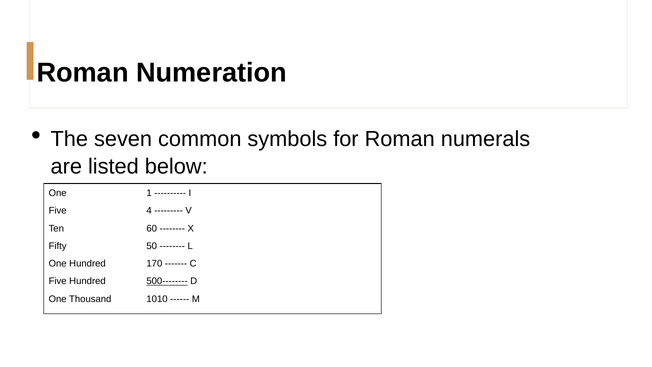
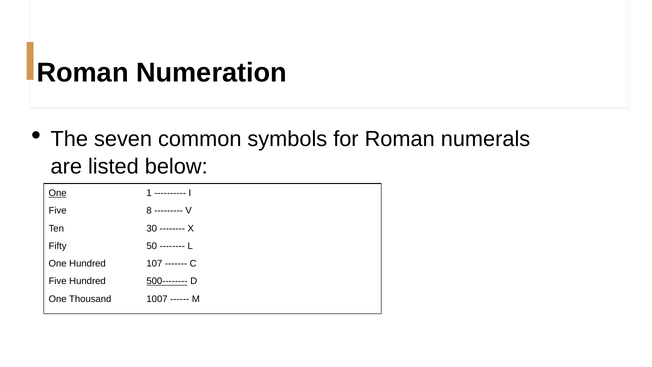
One underline: none -> present (58, 193)
4: 4 -> 8 (149, 211)
60: 60 -> 30 (152, 228)
170: 170 -> 107 (154, 264)
1010: 1010 -> 1007 (157, 299)
